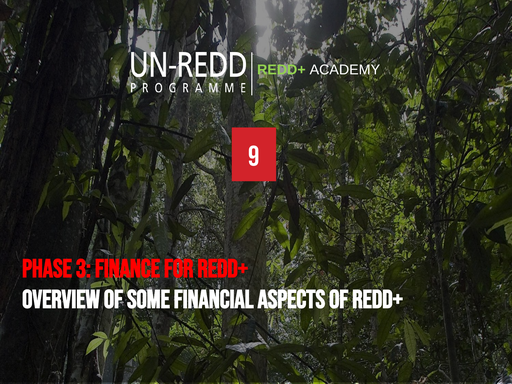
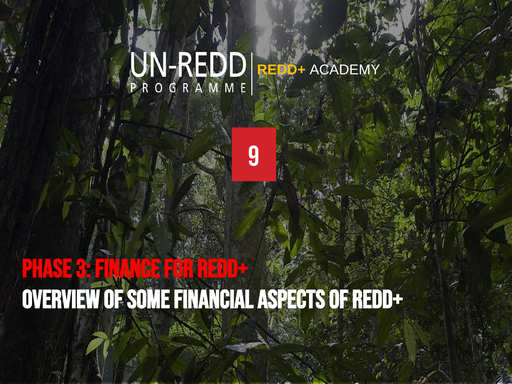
REDD+ colour: light green -> yellow (281, 70)
